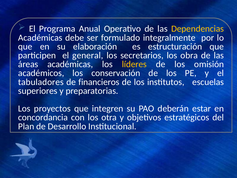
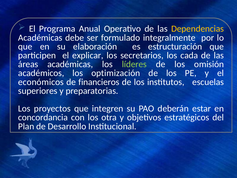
general: general -> explicar (88, 55)
obra: obra -> cada (189, 55)
líderes colour: yellow -> light green (134, 64)
conservación: conservación -> optimización (116, 73)
tabuladores: tabuladores -> económicos (41, 82)
